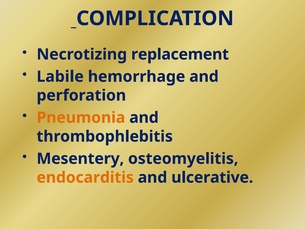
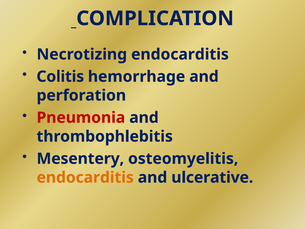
Necrotizing replacement: replacement -> endocarditis (180, 54)
Labile: Labile -> Colitis (60, 77)
Pneumonia colour: orange -> red (81, 118)
